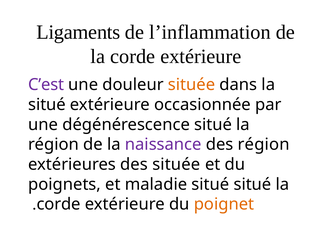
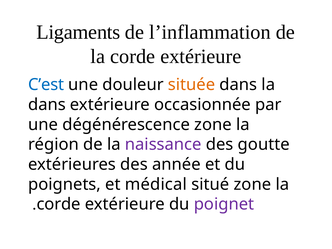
C’est colour: purple -> blue (46, 85)
situé: situé -> dans (47, 105)
dégénérescence situé: situé -> zone (213, 125)
des région: région -> goutte (264, 144)
des située: située -> année (176, 164)
maladie: maladie -> médical (156, 184)
situé situé: situé -> zone (252, 184)
poignet colour: orange -> purple (224, 204)
